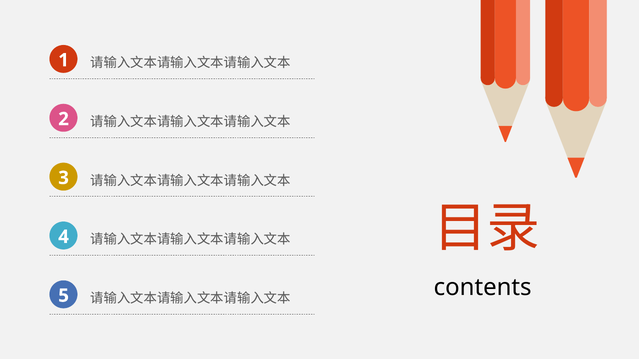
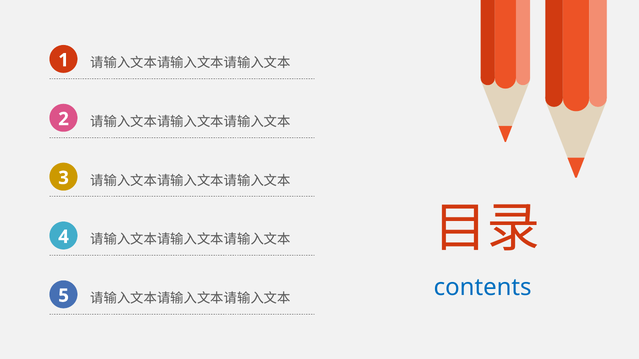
contents colour: black -> blue (483, 288)
